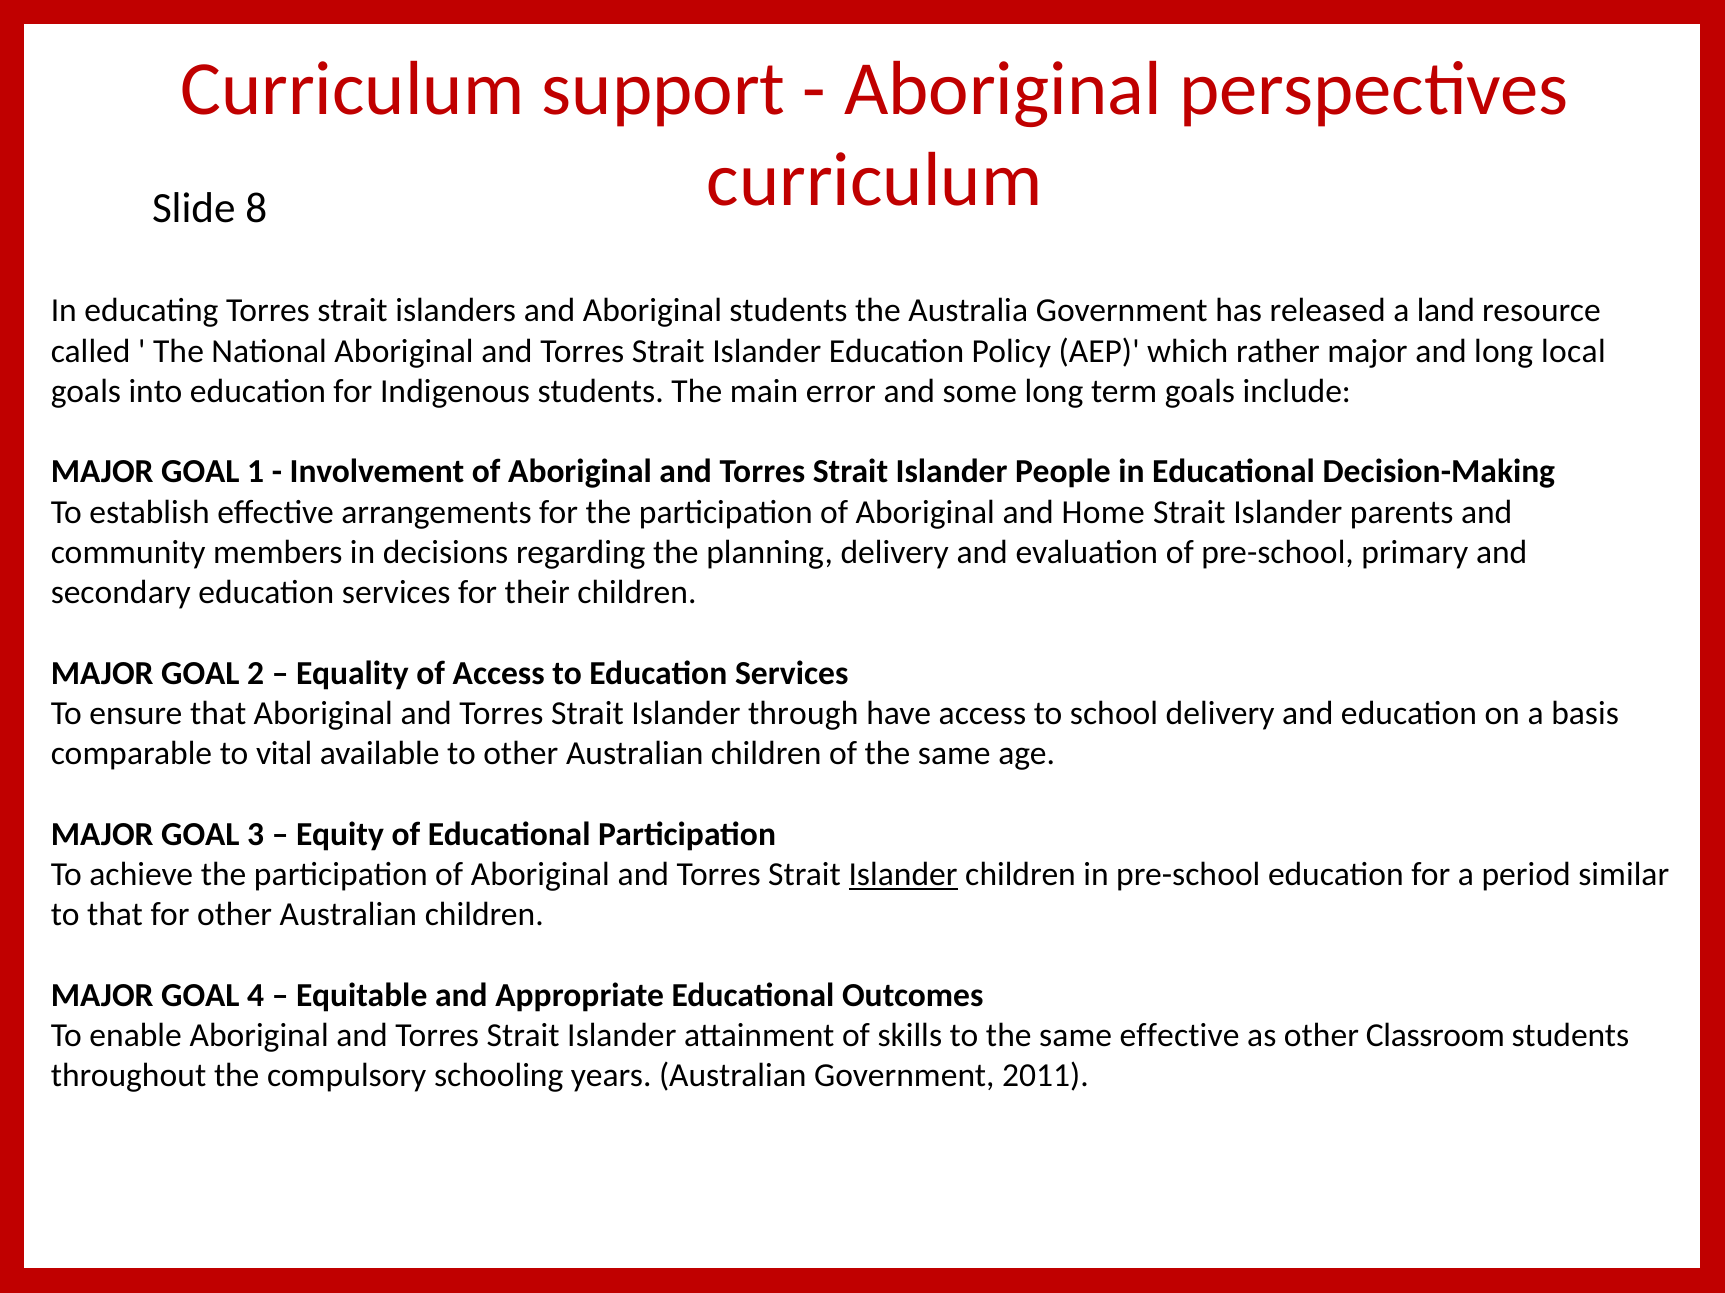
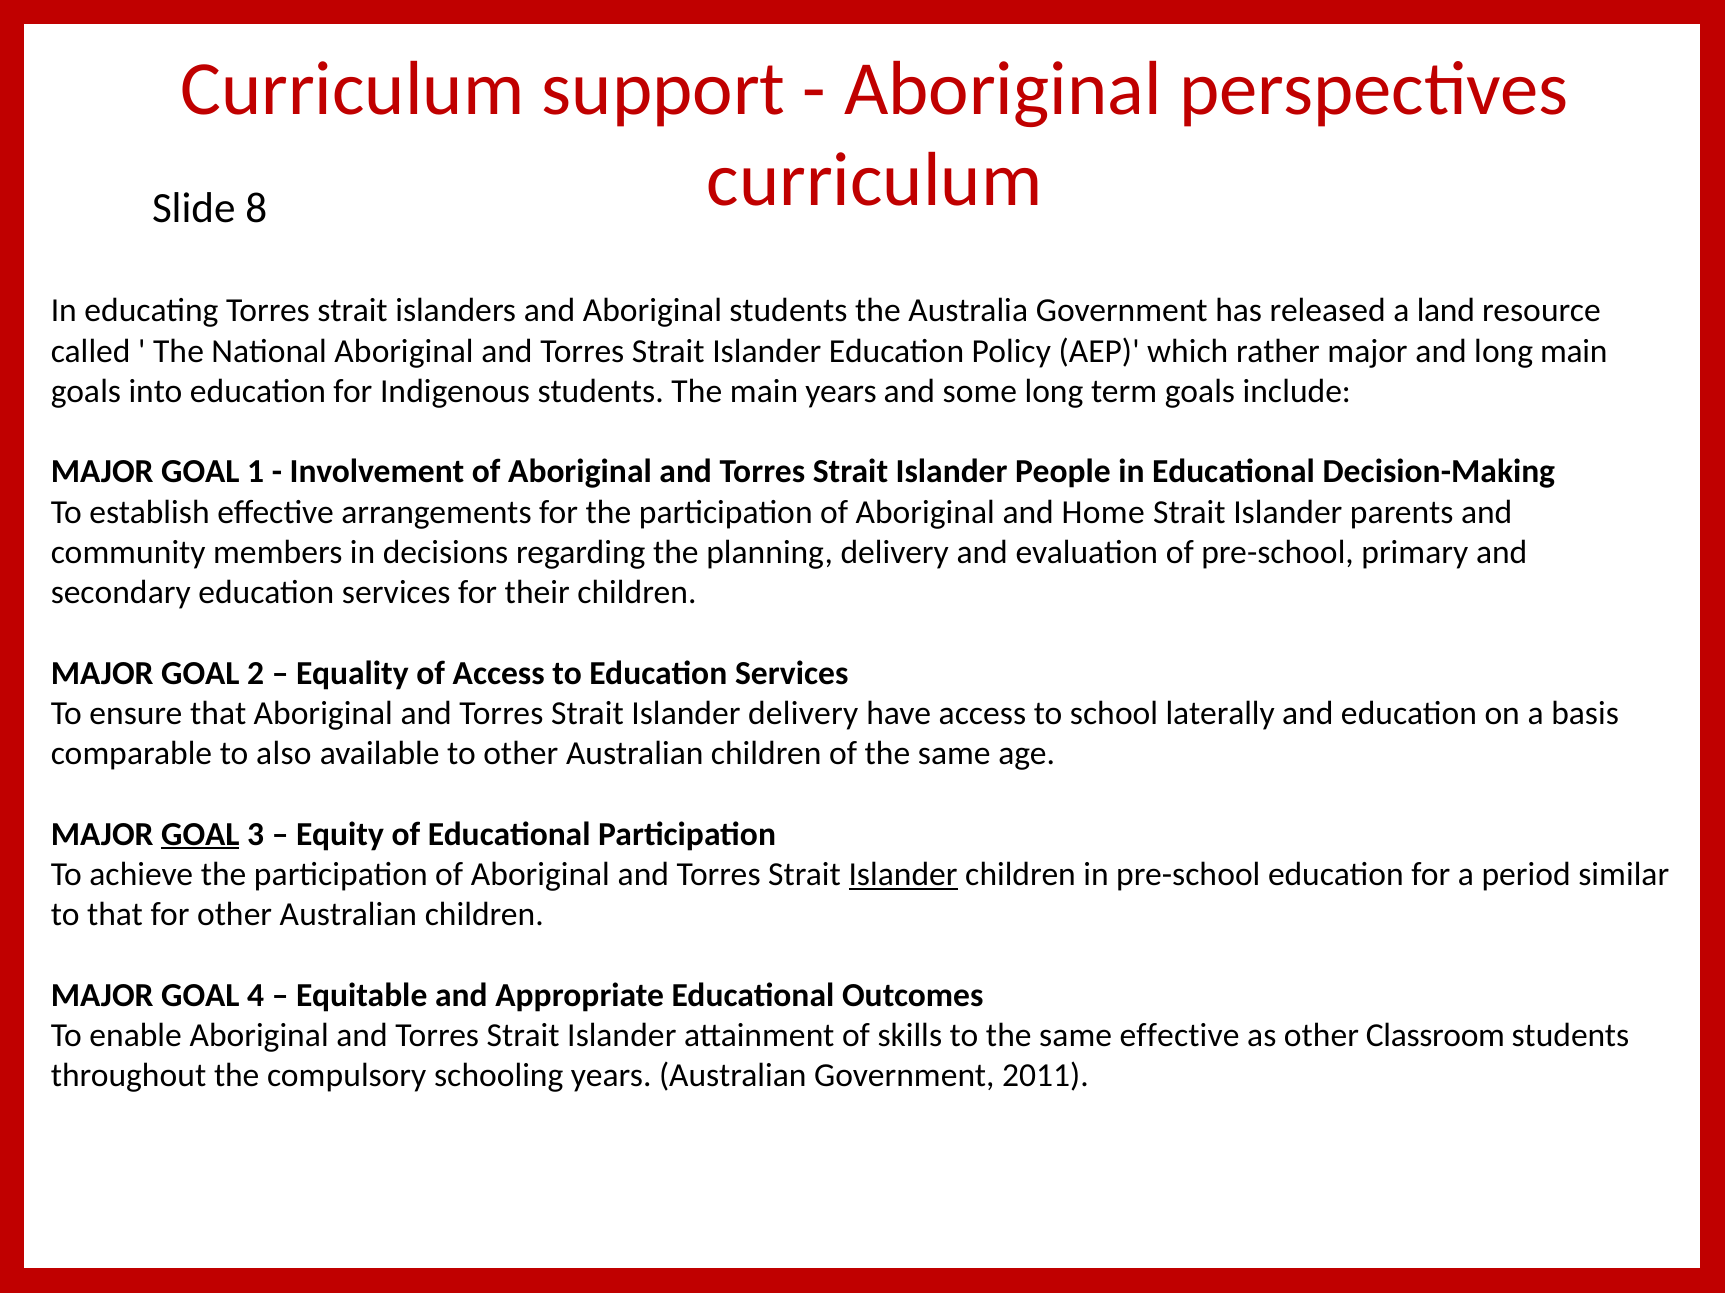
long local: local -> main (1574, 351)
main error: error -> years (841, 392)
Islander through: through -> delivery (803, 714)
school delivery: delivery -> laterally (1220, 714)
vital: vital -> also (284, 754)
GOAL underline: none -> present (200, 835)
